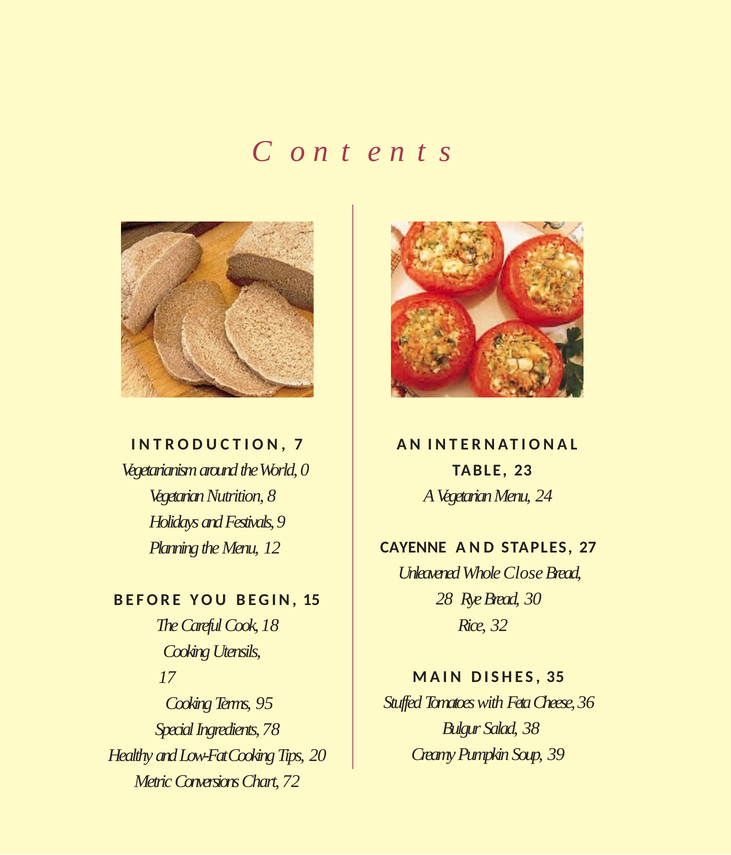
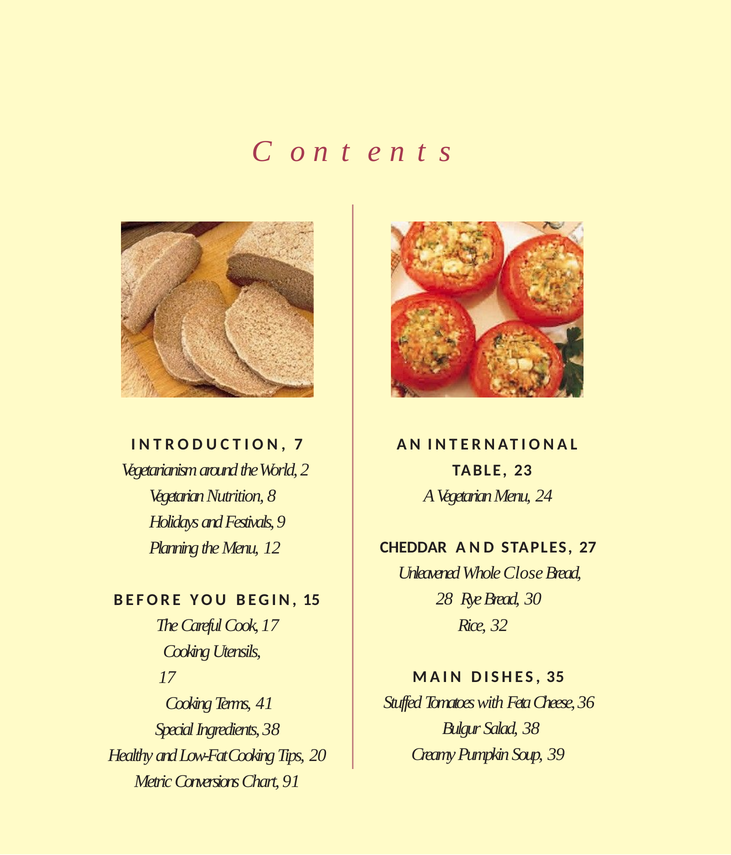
0: 0 -> 2 (305, 470)
CAYENNE: CAYENNE -> CHEDDAR (413, 548)
Cook 18: 18 -> 17 (270, 626)
95: 95 -> 41 (265, 704)
Ingredients 78: 78 -> 38 (271, 730)
72: 72 -> 91 (291, 782)
